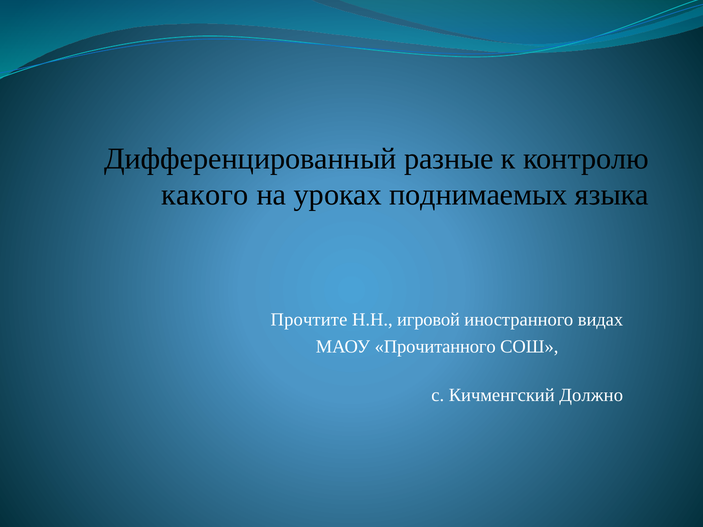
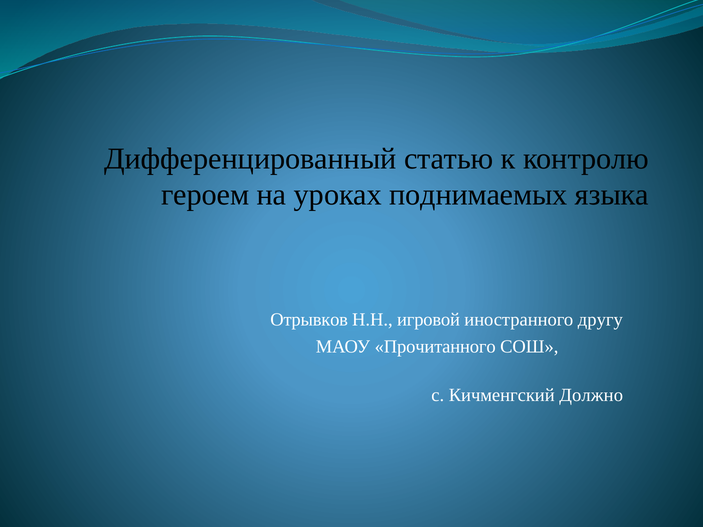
разные: разные -> статью (449, 159)
какого: какого -> героем (205, 195)
Прочтите: Прочтите -> Отрывков (309, 320)
видах: видах -> другу (600, 320)
